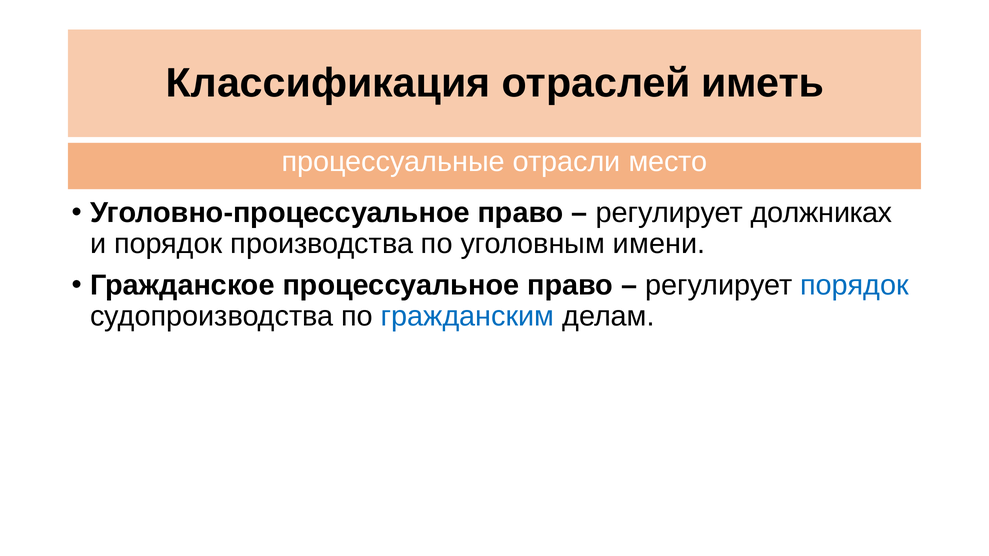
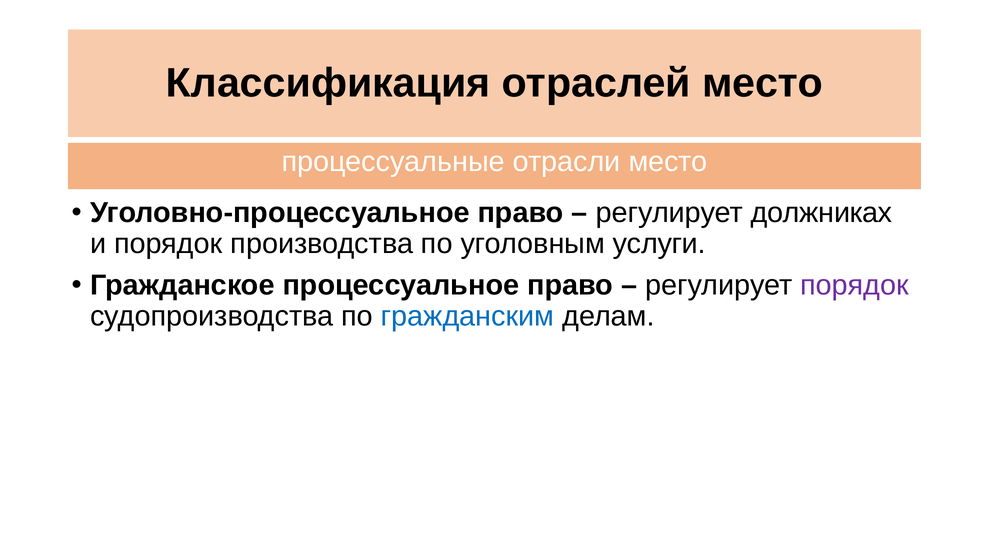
отраслей иметь: иметь -> место (763, 83)
имени: имени -> услуги (659, 244)
порядок colour: blue -> purple (855, 285)
